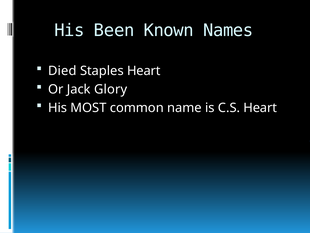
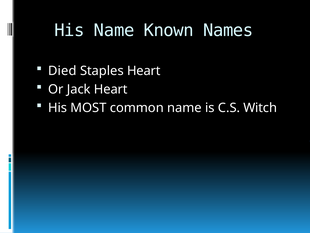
His Been: Been -> Name (114, 30)
Jack Glory: Glory -> Heart (111, 89)
C.S Heart: Heart -> Witch (260, 108)
